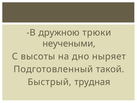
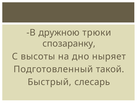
неучеными: неучеными -> спозаранку (69, 44)
трудная: трудная -> слесарь (92, 82)
